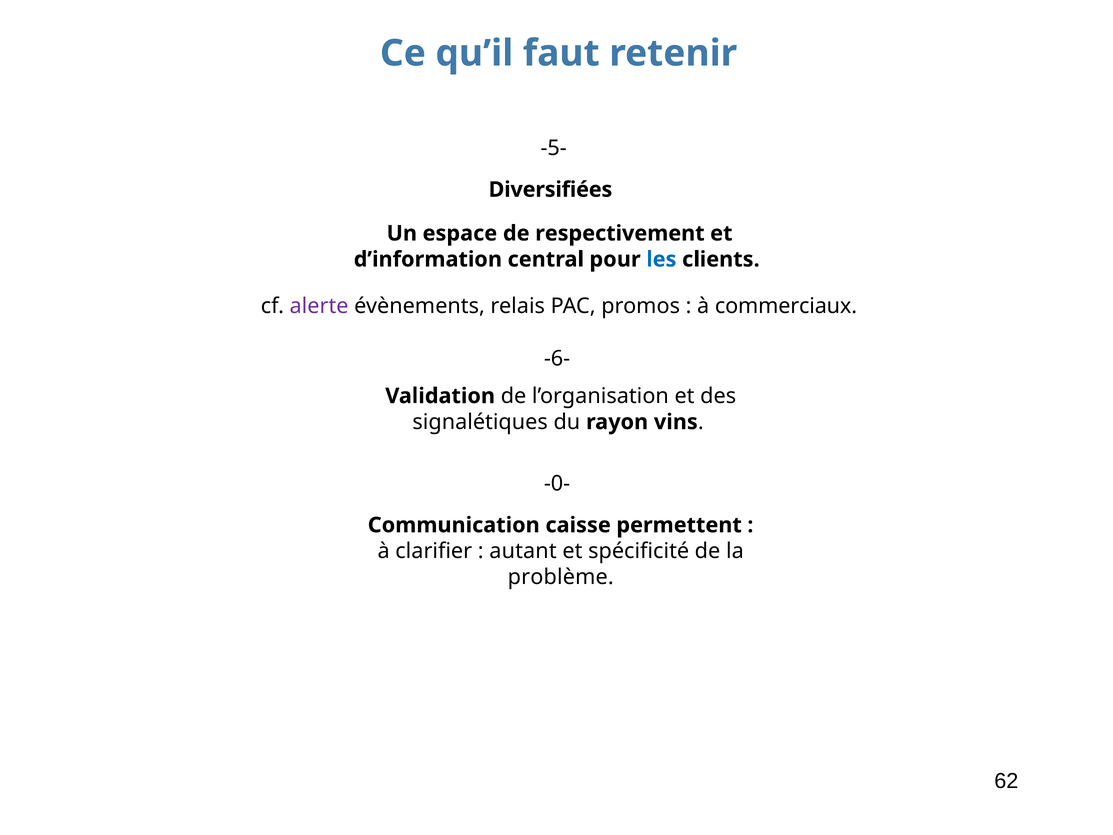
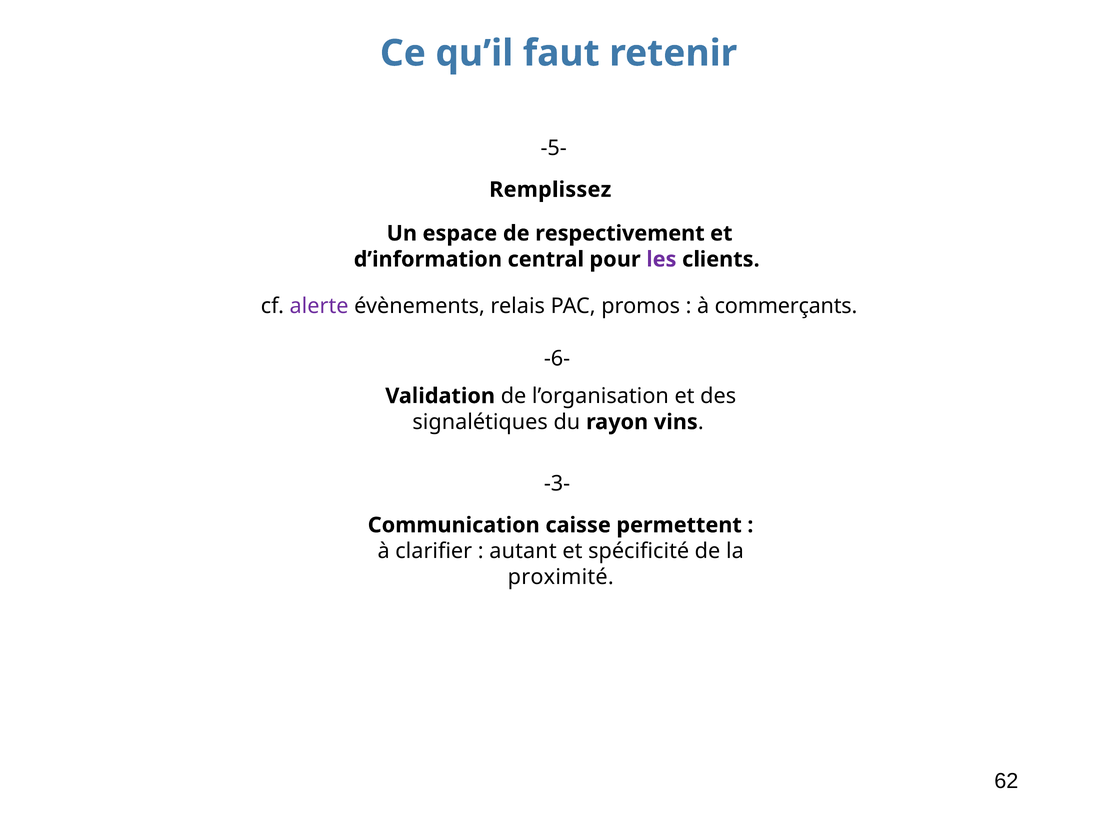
Diversifiées: Diversifiées -> Remplissez (550, 190)
les colour: blue -> purple (661, 259)
commerciaux: commerciaux -> commerçants (786, 306)
-0-: -0- -> -3- (557, 484)
problème: problème -> proximité (561, 577)
